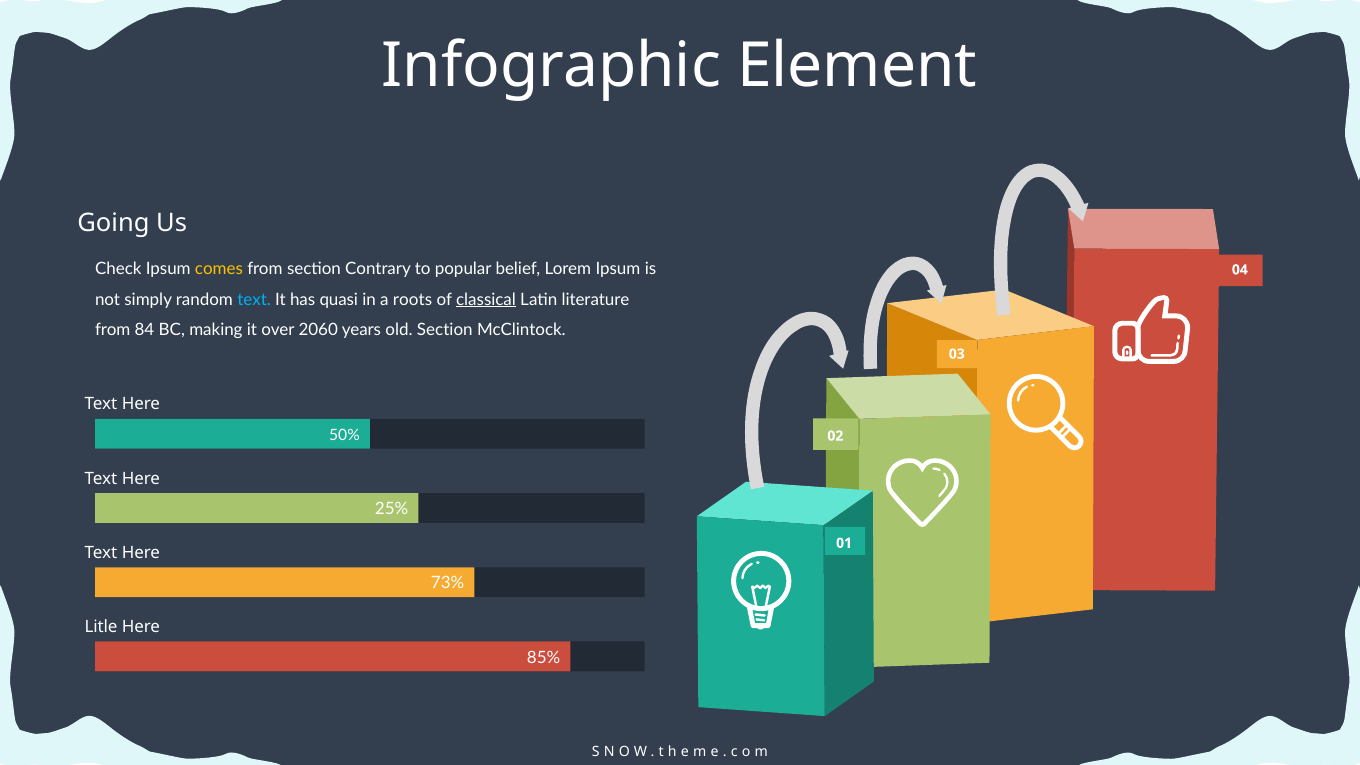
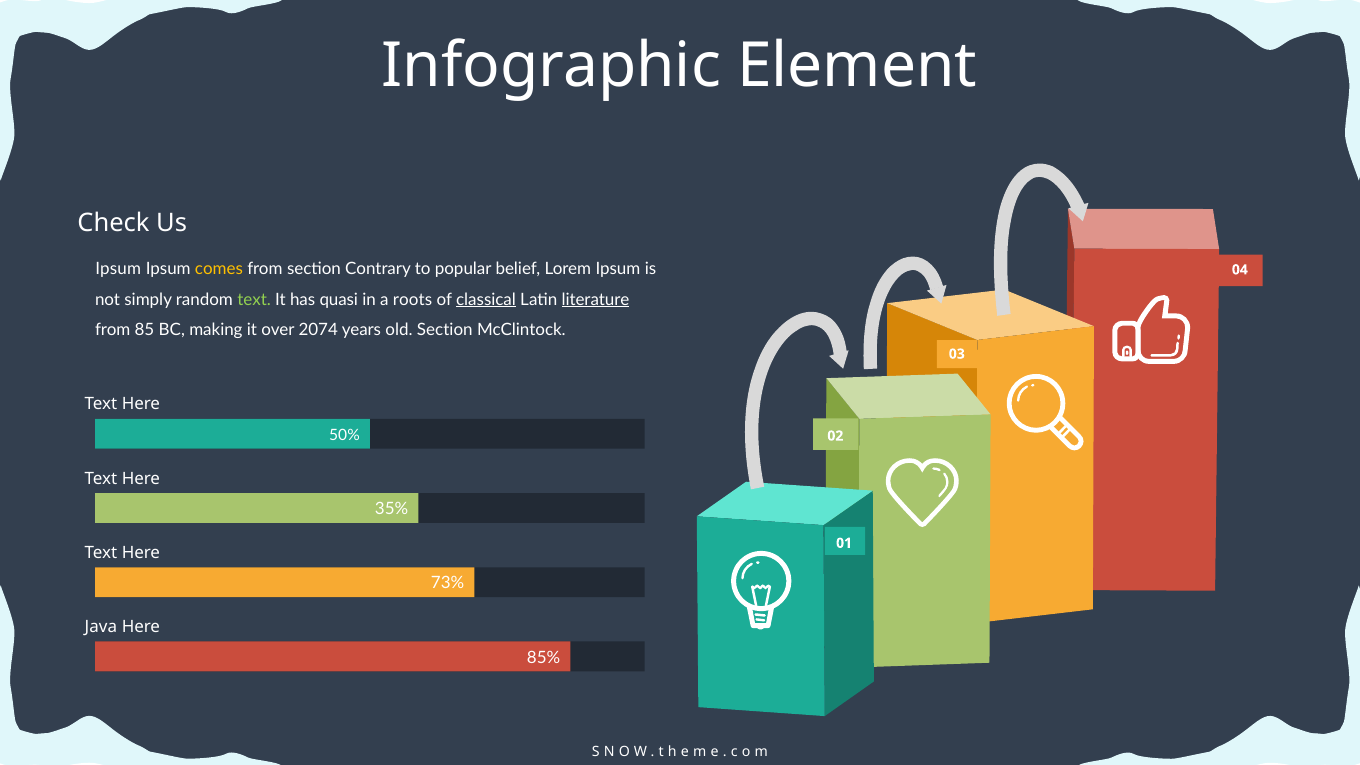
Going: Going -> Check (113, 223)
Check: Check -> Ipsum (118, 269)
text colour: light blue -> light green (254, 300)
literature underline: none -> present (596, 300)
84: 84 -> 85 (144, 330)
2060: 2060 -> 2074 (318, 330)
25%: 25% -> 35% (392, 509)
Litle: Litle -> Java (101, 627)
